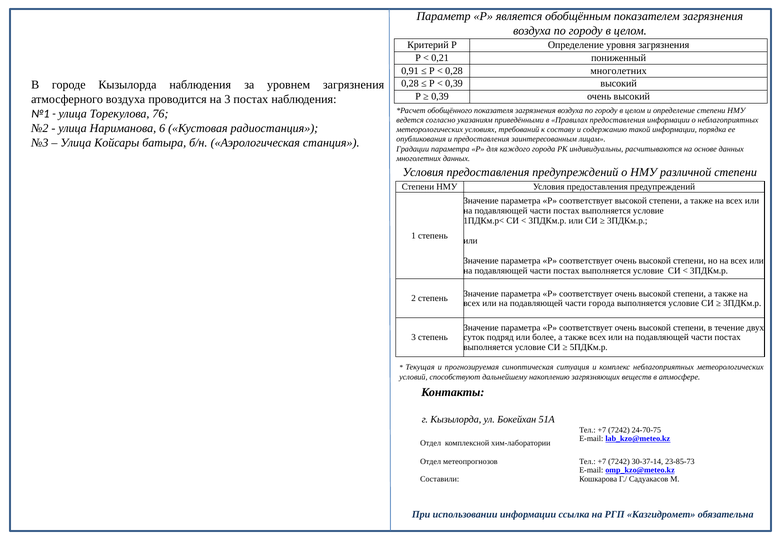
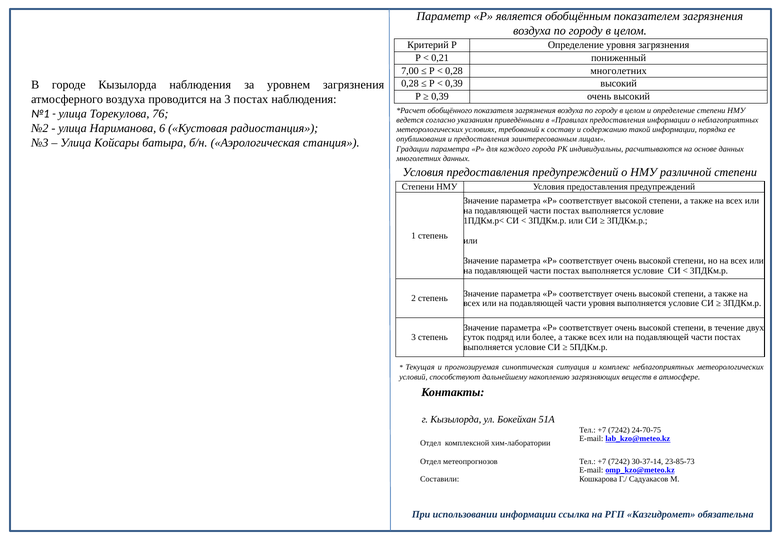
0,91: 0,91 -> 7,00 (410, 71)
части города: города -> уровня (602, 304)
